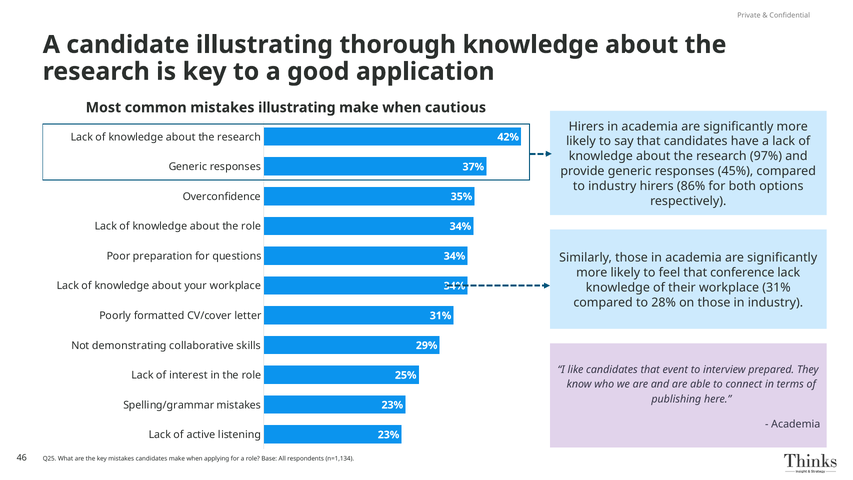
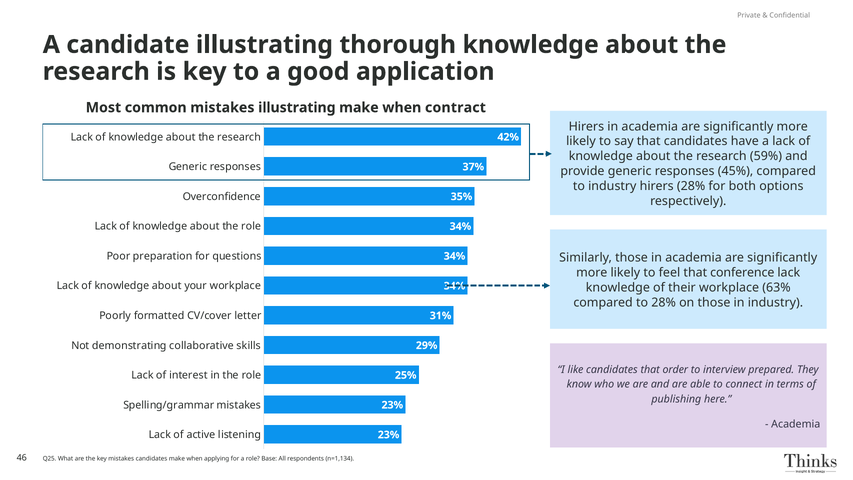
cautious: cautious -> contract (455, 108)
97%: 97% -> 59% (766, 156)
hirers 86%: 86% -> 28% (691, 186)
workplace 31%: 31% -> 63% (776, 287)
event: event -> order (675, 369)
